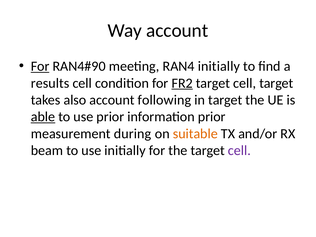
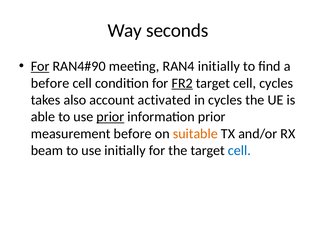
Way account: account -> seconds (177, 31)
results: results -> before (50, 83)
cell target: target -> cycles (276, 83)
following: following -> activated (164, 100)
in target: target -> cycles (225, 100)
able underline: present -> none (43, 117)
prior underline: none -> present (110, 117)
measurement during: during -> before (133, 134)
cell colour: purple -> blue (239, 151)
